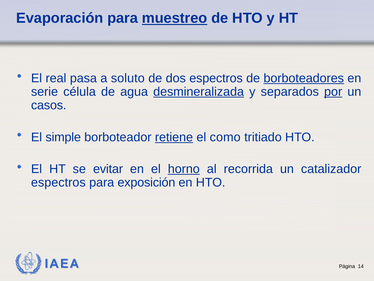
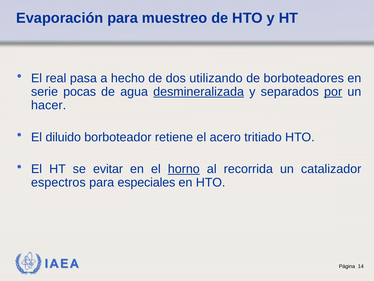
muestreo underline: present -> none (175, 18)
soluto: soluto -> hecho (128, 78)
dos espectros: espectros -> utilizando (216, 78)
borboteadores underline: present -> none (304, 78)
célula: célula -> pocas (80, 92)
casos: casos -> hacer (49, 105)
simple: simple -> diluido (63, 137)
retiene underline: present -> none (174, 137)
como: como -> acero (225, 137)
exposición: exposición -> especiales (146, 182)
